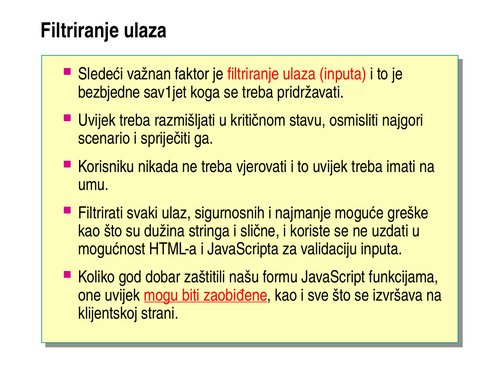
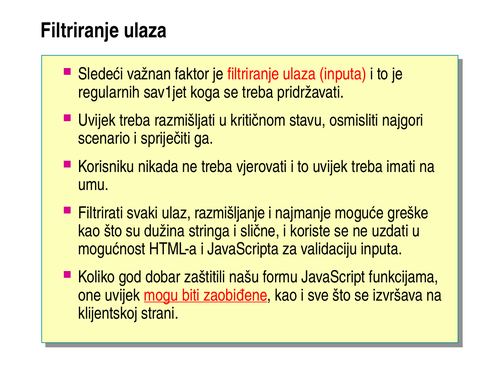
bezbjedne: bezbjedne -> regularnih (109, 92)
sigurnosnih: sigurnosnih -> razmišljanje (230, 213)
